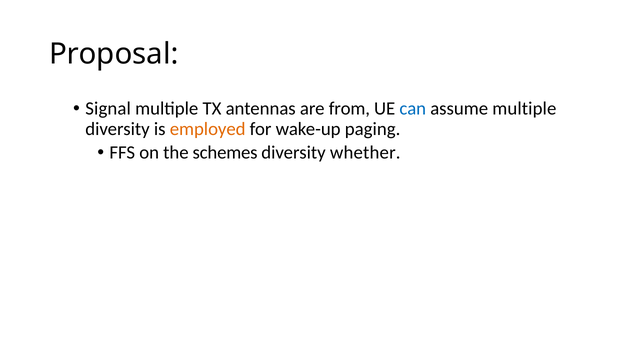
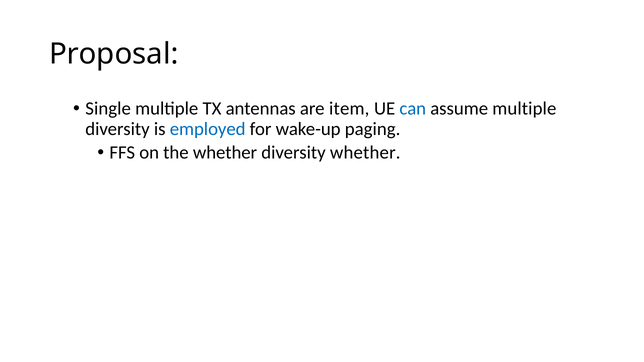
Signal: Signal -> Single (108, 109)
from: from -> item (349, 109)
employed colour: orange -> blue (208, 129)
the schemes: schemes -> whether (225, 153)
